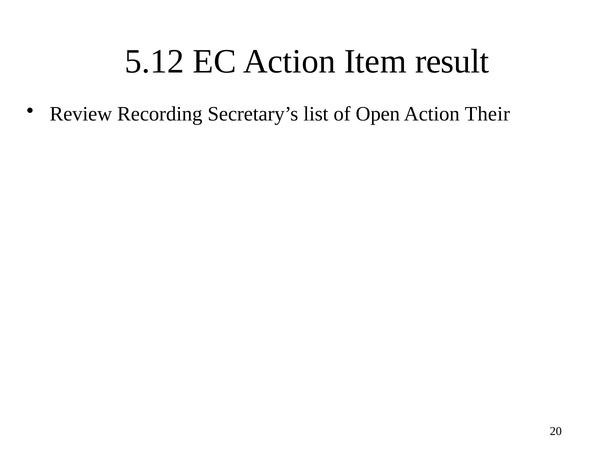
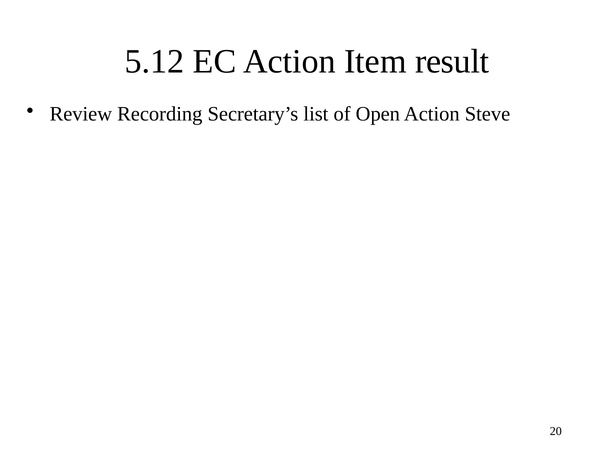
Their: Their -> Steve (487, 114)
